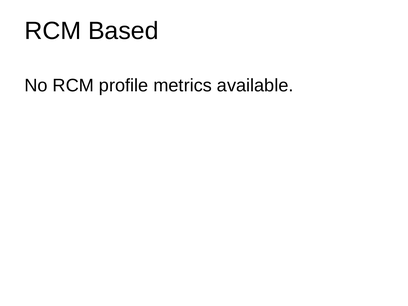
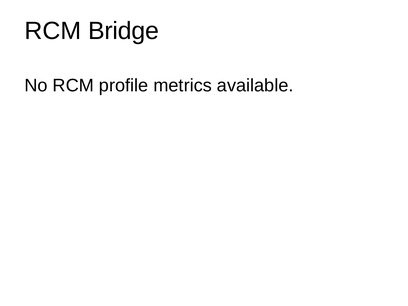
Based: Based -> Bridge (123, 31)
